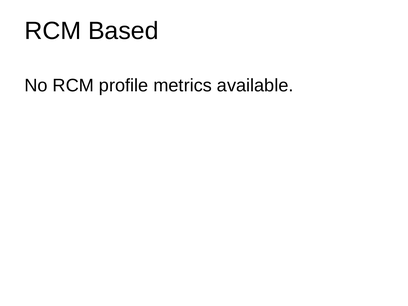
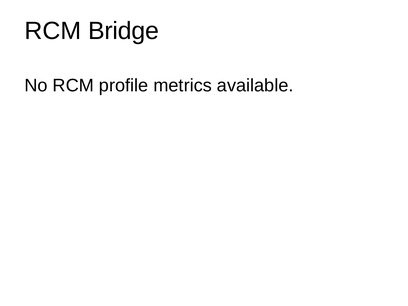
Based: Based -> Bridge (123, 31)
